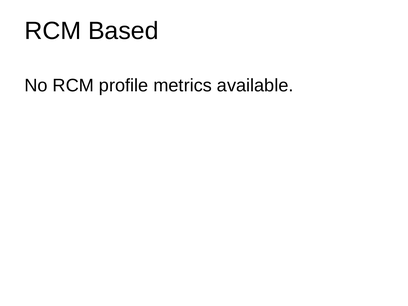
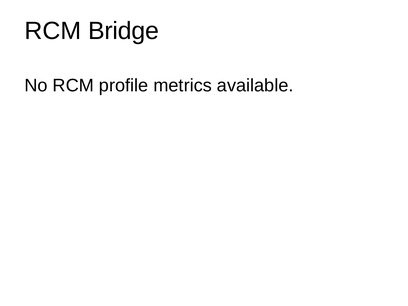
Based: Based -> Bridge (123, 31)
